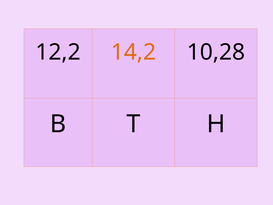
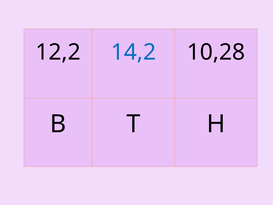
14,2 colour: orange -> blue (134, 52)
